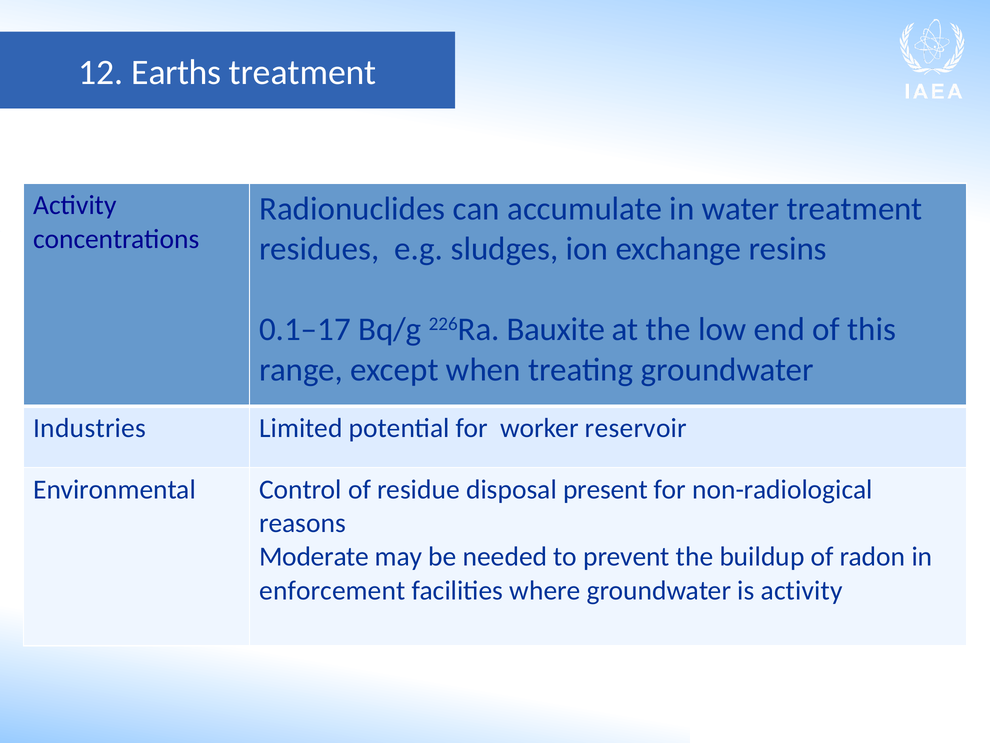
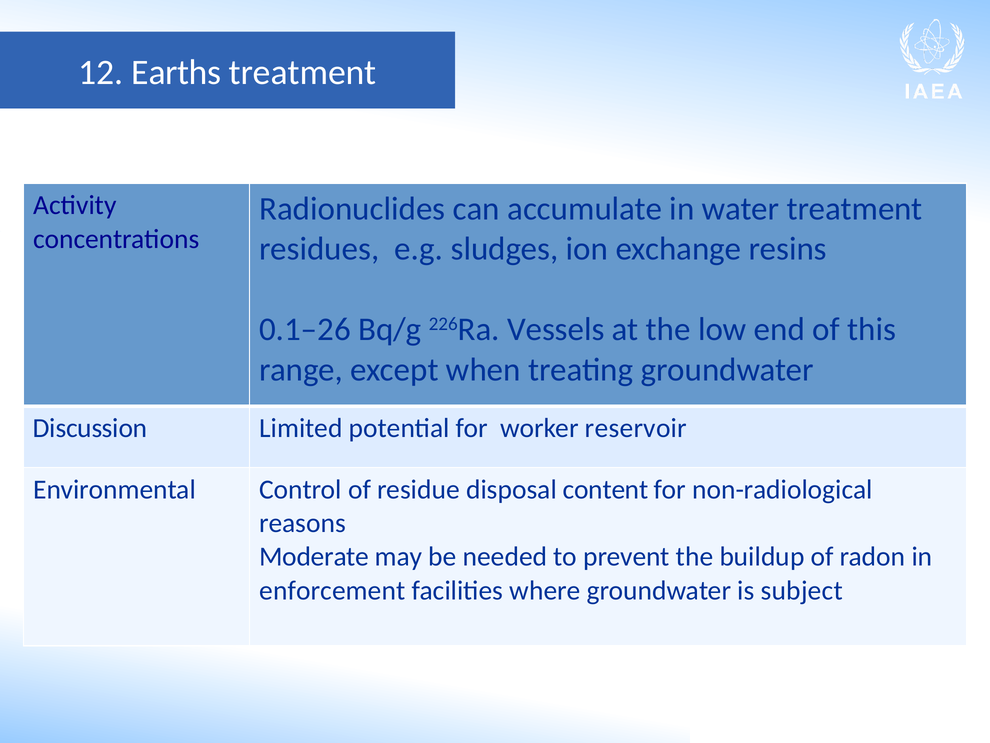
0.1–17: 0.1–17 -> 0.1–26 (305, 329)
Bauxite: Bauxite -> Vessels (556, 329)
Industries: Industries -> Discussion (90, 428)
present: present -> content (606, 489)
is activity: activity -> subject (802, 590)
